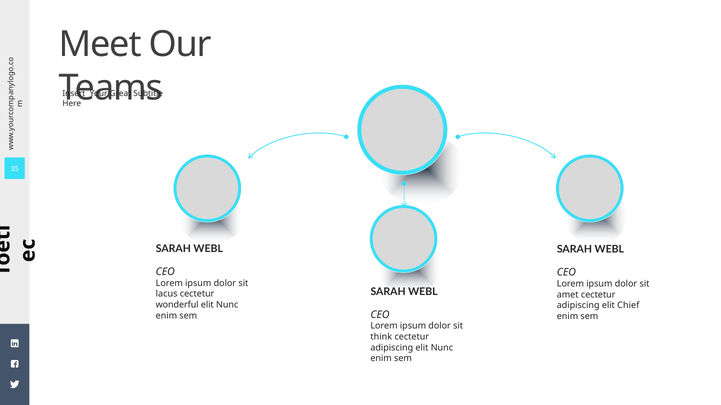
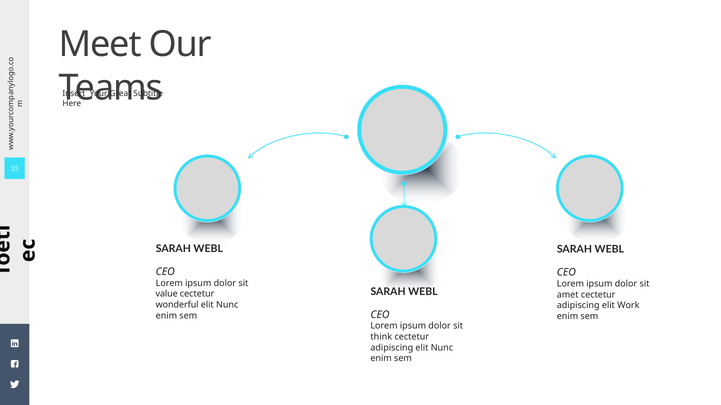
lacus: lacus -> value (167, 294)
Chief: Chief -> Work (628, 306)
